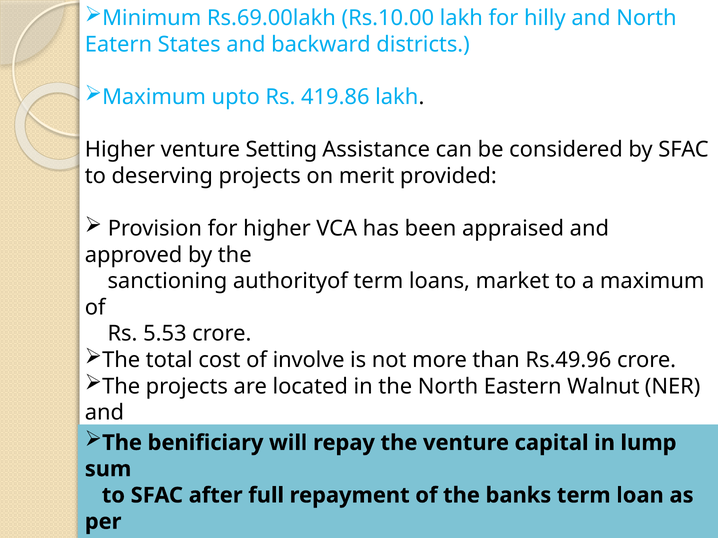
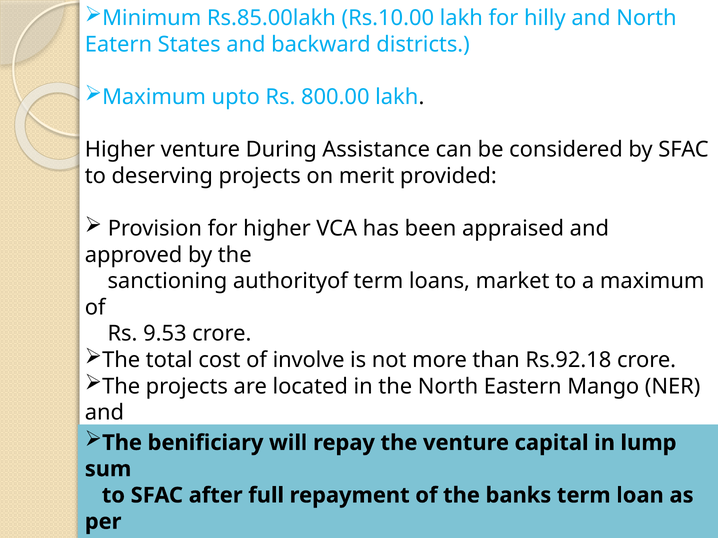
Rs.69.00lakh: Rs.69.00lakh -> Rs.85.00lakh (271, 18)
419.86: 419.86 -> 800.00 (335, 97)
Setting: Setting -> During (281, 150)
5.53: 5.53 -> 9.53 (165, 334)
Rs.49.96: Rs.49.96 -> Rs.92.18 (568, 360)
Walnut: Walnut -> Mango (603, 387)
